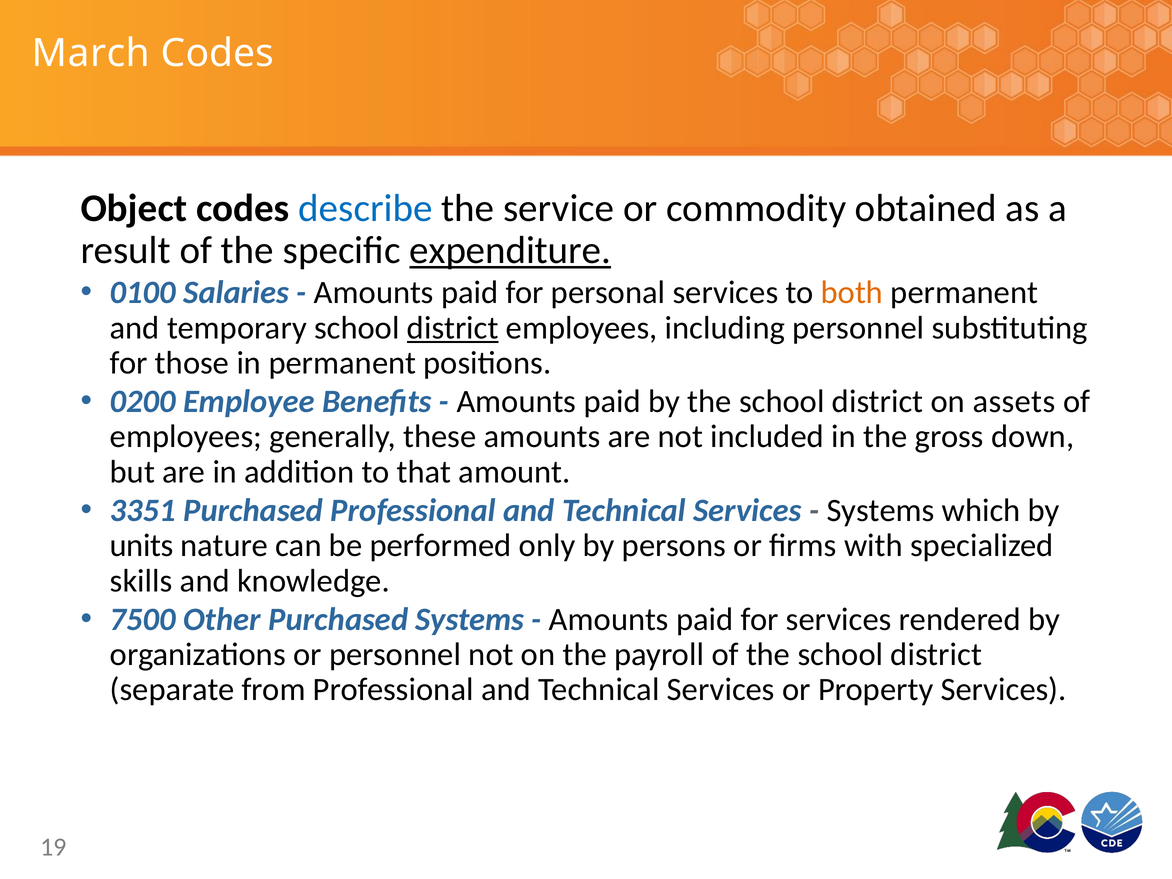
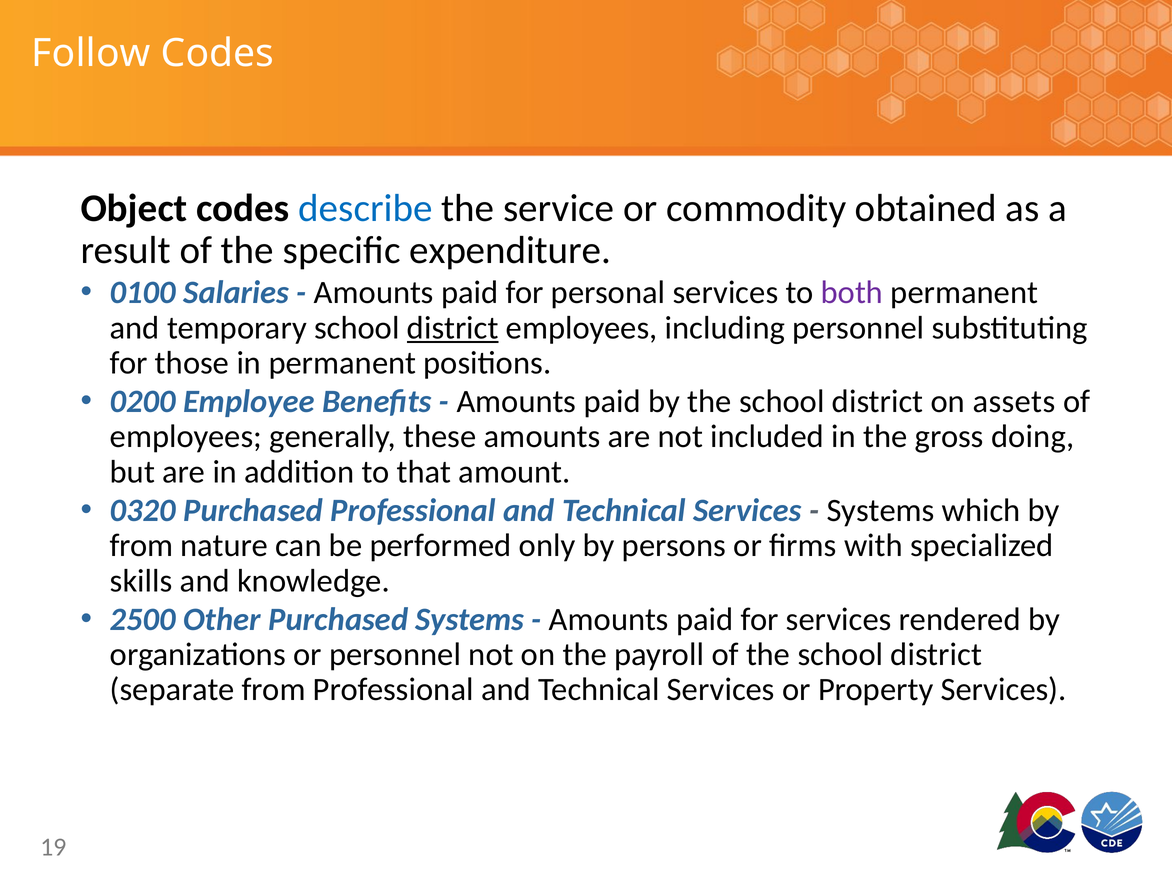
March: March -> Follow (91, 54)
expenditure underline: present -> none (510, 251)
both colour: orange -> purple (852, 293)
down: down -> doing (1033, 437)
3351: 3351 -> 0320 (143, 510)
units: units -> from (142, 546)
7500: 7500 -> 2500 (143, 619)
